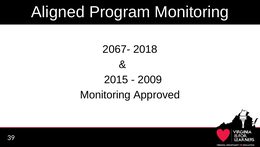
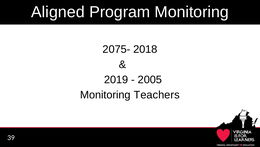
2067-: 2067- -> 2075- (116, 49)
2015: 2015 -> 2019 (116, 79)
2009: 2009 -> 2005 (150, 79)
Approved: Approved -> Teachers (157, 95)
